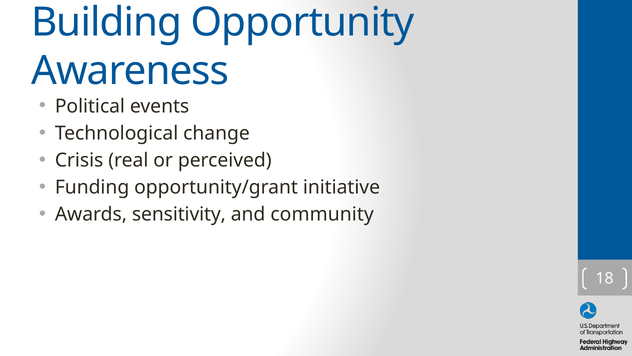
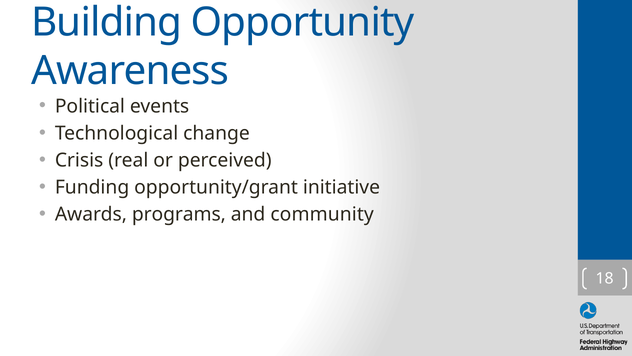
sensitivity: sensitivity -> programs (179, 214)
